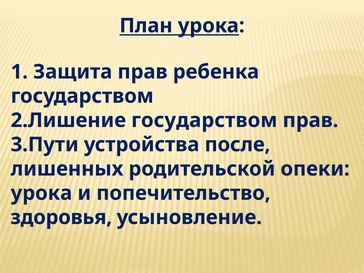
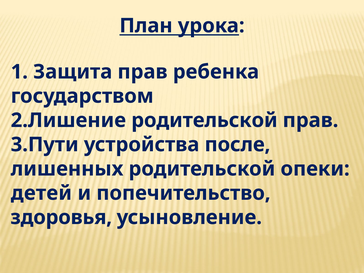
2.Лишение государством: государством -> родительской (204, 120)
урока: урока -> детей (41, 193)
